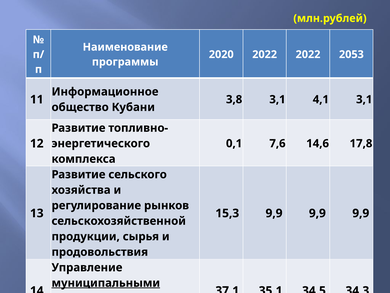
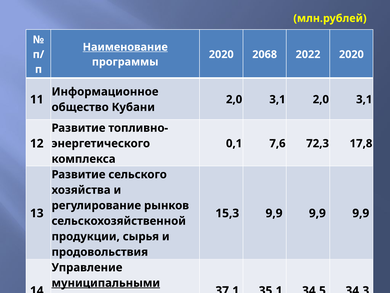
Наименование underline: none -> present (125, 47)
2020 2022: 2022 -> 2068 (265, 54)
2022 2053: 2053 -> 2020 (351, 54)
3,8: 3,8 -> 2,0 (234, 99)
3,1 4,1: 4,1 -> 2,0 (321, 99)
14,6: 14,6 -> 72,3 (318, 143)
